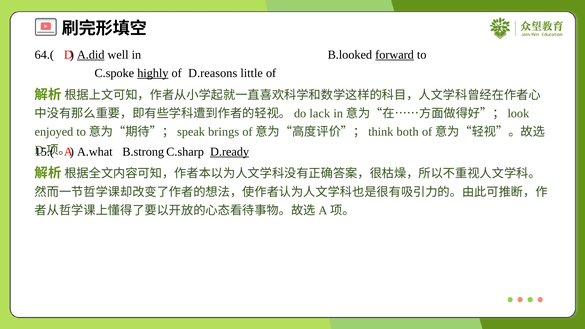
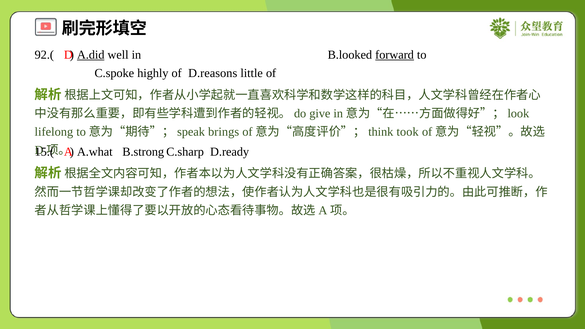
64.(: 64.( -> 92.( (44, 55)
highly underline: present -> none (153, 73)
lack: lack -> give (320, 114)
enjoyed: enjoyed -> lifelong (54, 132)
both: both -> took (408, 132)
D.ready underline: present -> none (230, 152)
